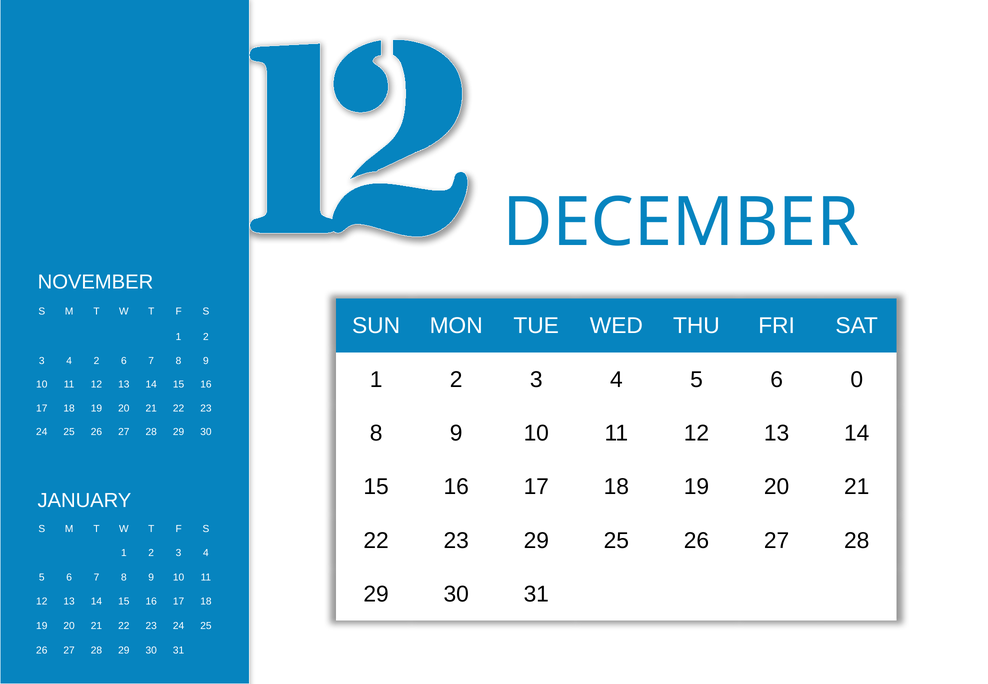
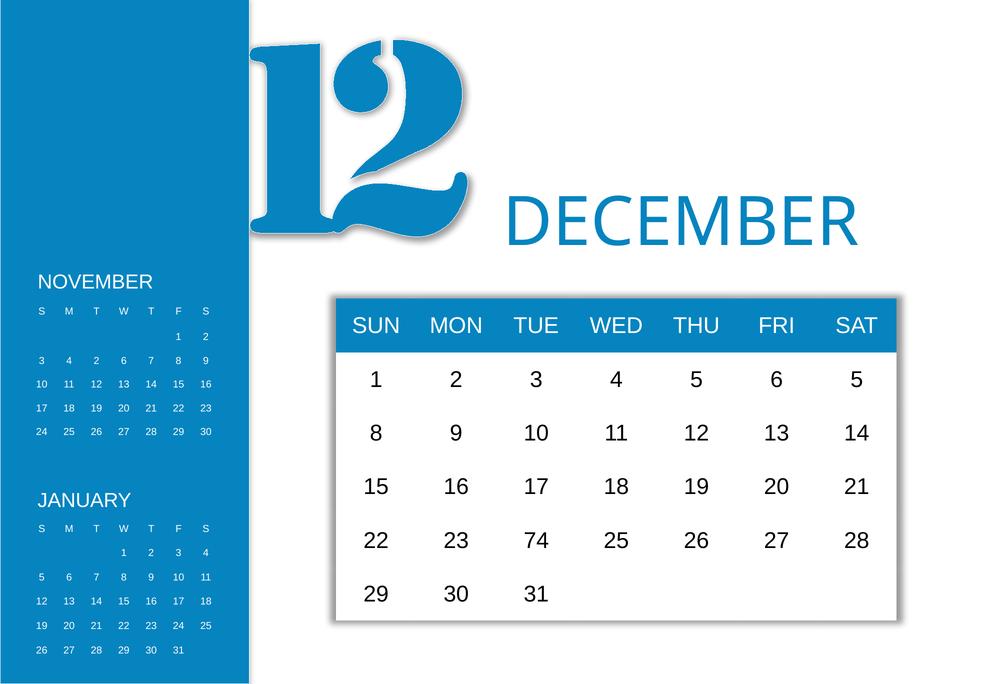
6 0: 0 -> 5 (857, 380)
23 29: 29 -> 74 (536, 541)
